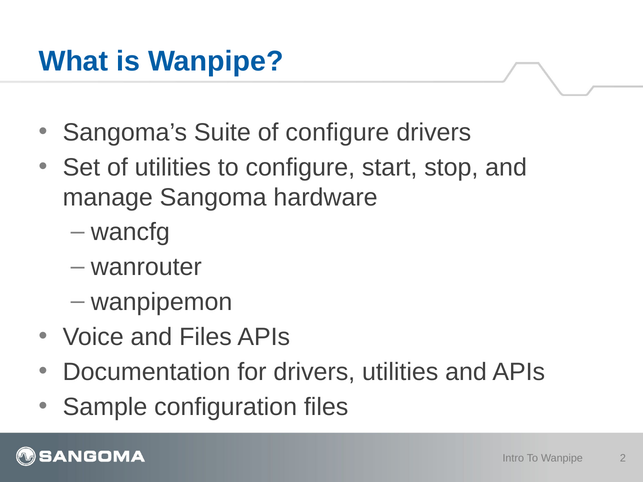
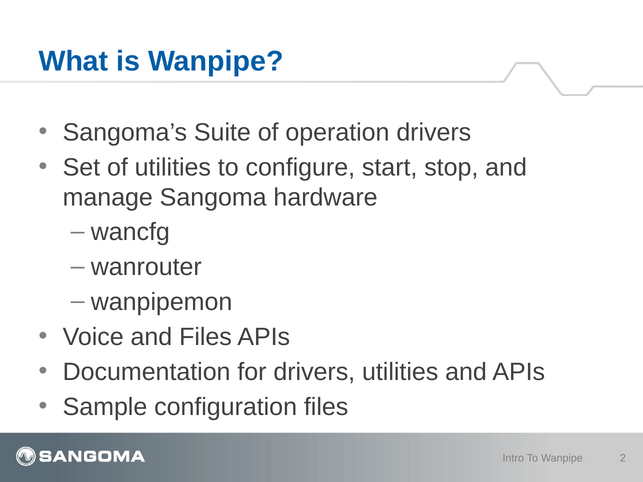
of configure: configure -> operation (337, 132)
